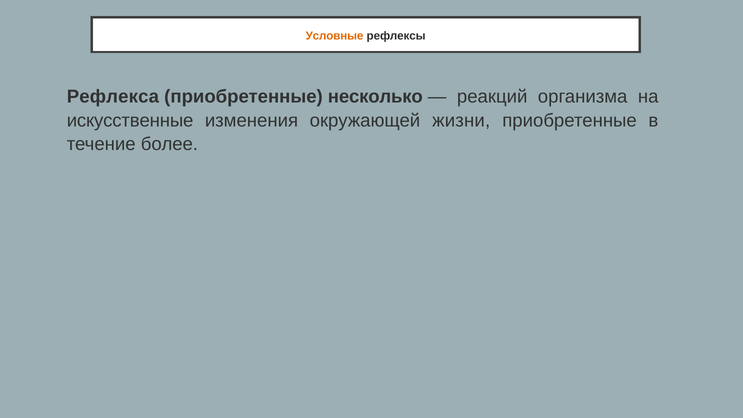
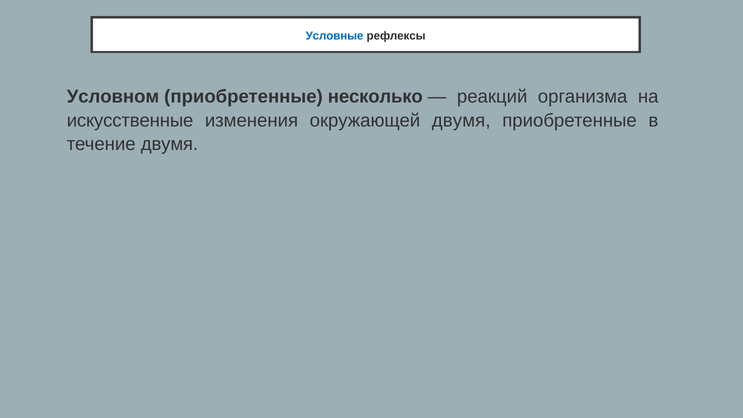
Условные colour: orange -> blue (335, 36)
Рефлекса: Рефлекса -> Условном (113, 97)
окружающей жизни: жизни -> двумя (461, 120)
течение более: более -> двумя (169, 144)
